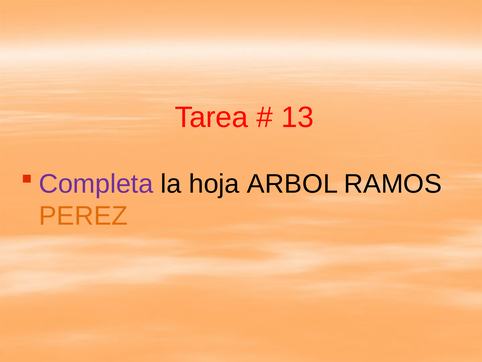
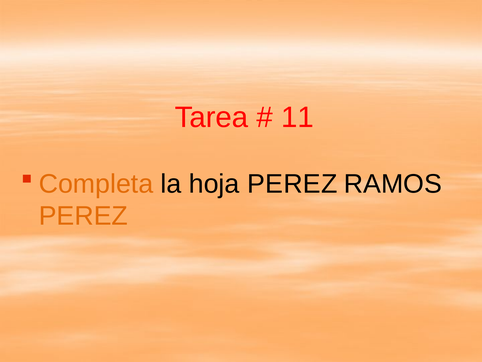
13: 13 -> 11 (297, 117)
Completa colour: purple -> orange (96, 184)
hoja ARBOL: ARBOL -> PEREZ (292, 184)
